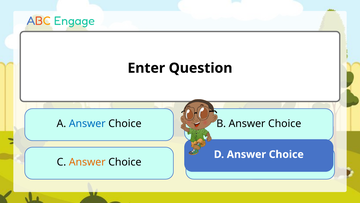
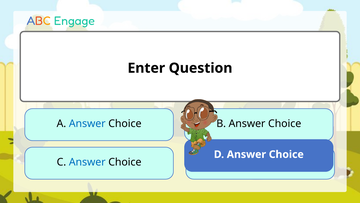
Answer colour: orange -> blue (87, 162)
